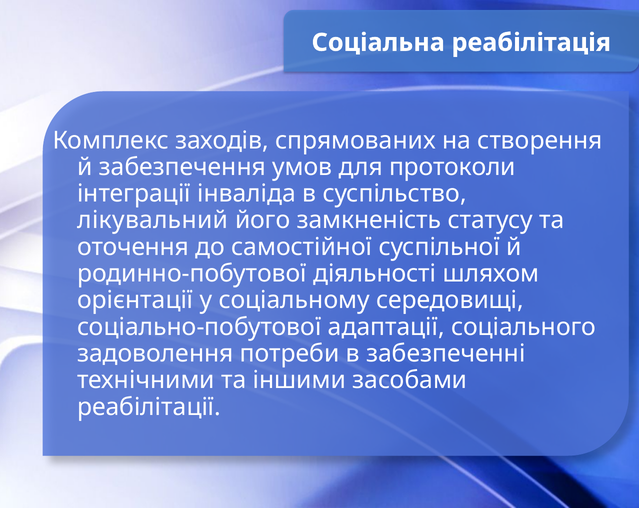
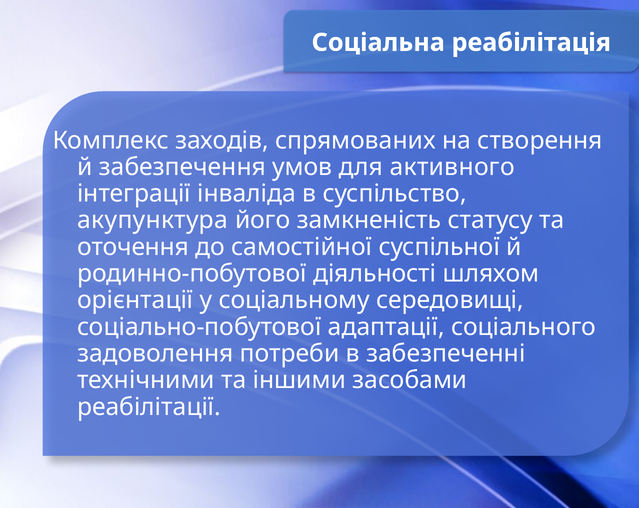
протоколи: протоколи -> активного (452, 167)
лікувальний: лікувальний -> акупунктура (153, 220)
